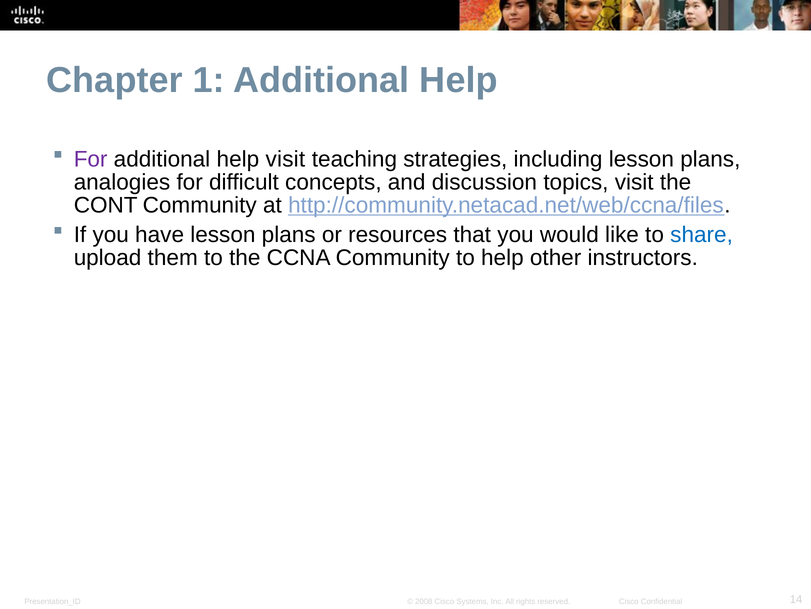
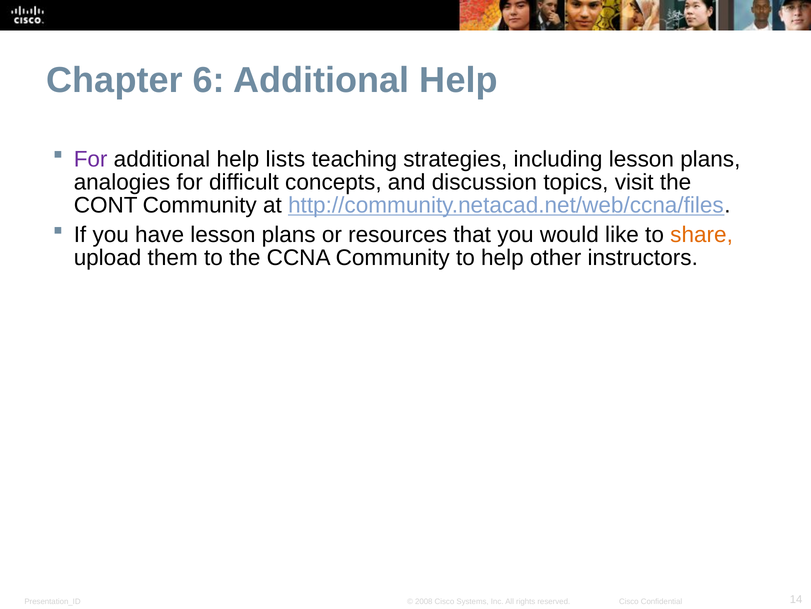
1: 1 -> 6 (209, 80)
help visit: visit -> lists (285, 159)
share colour: blue -> orange (702, 235)
